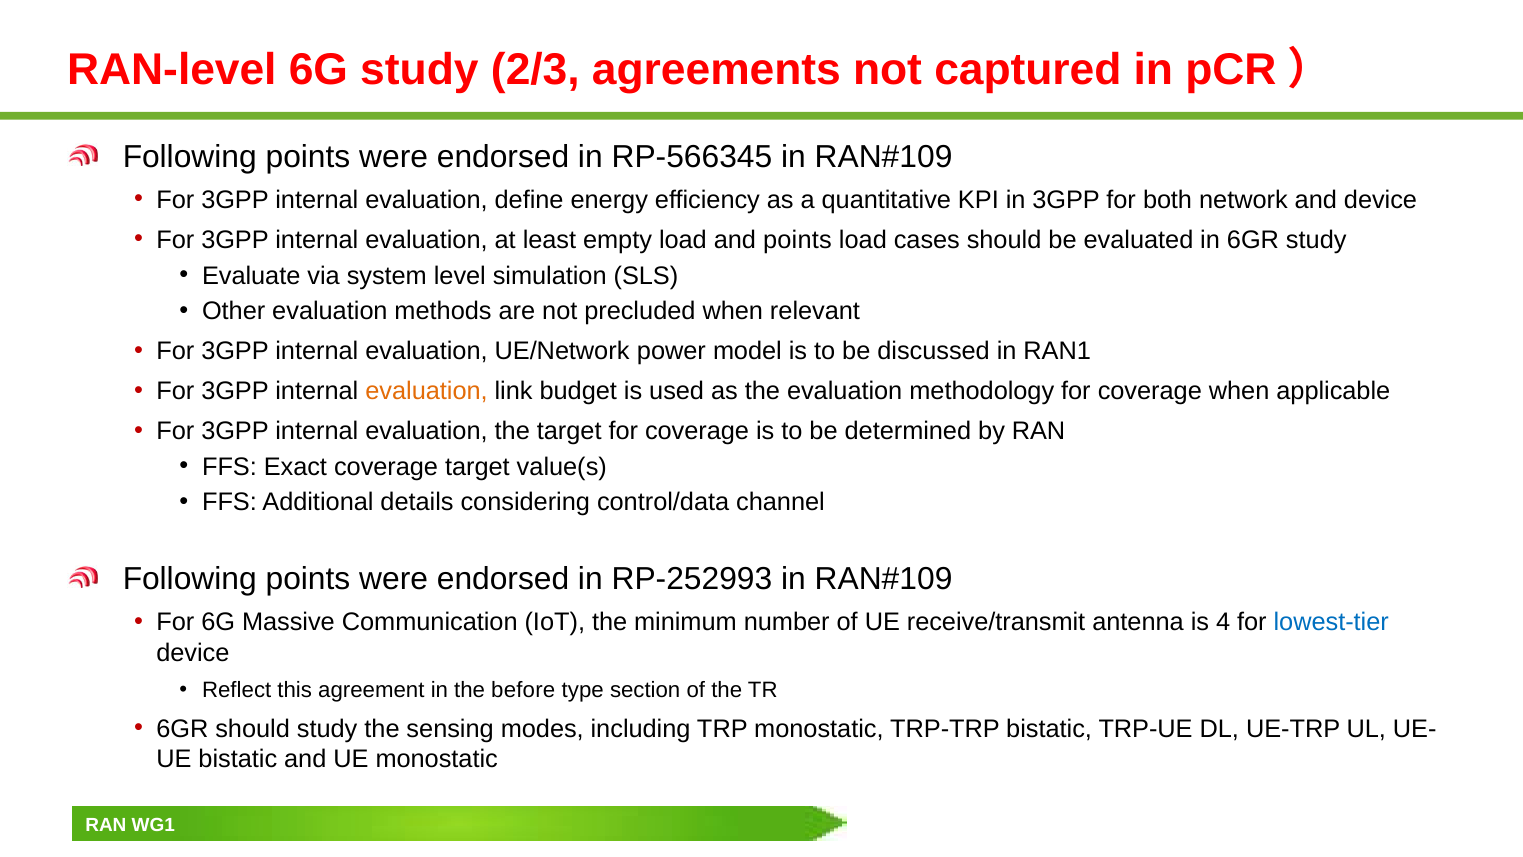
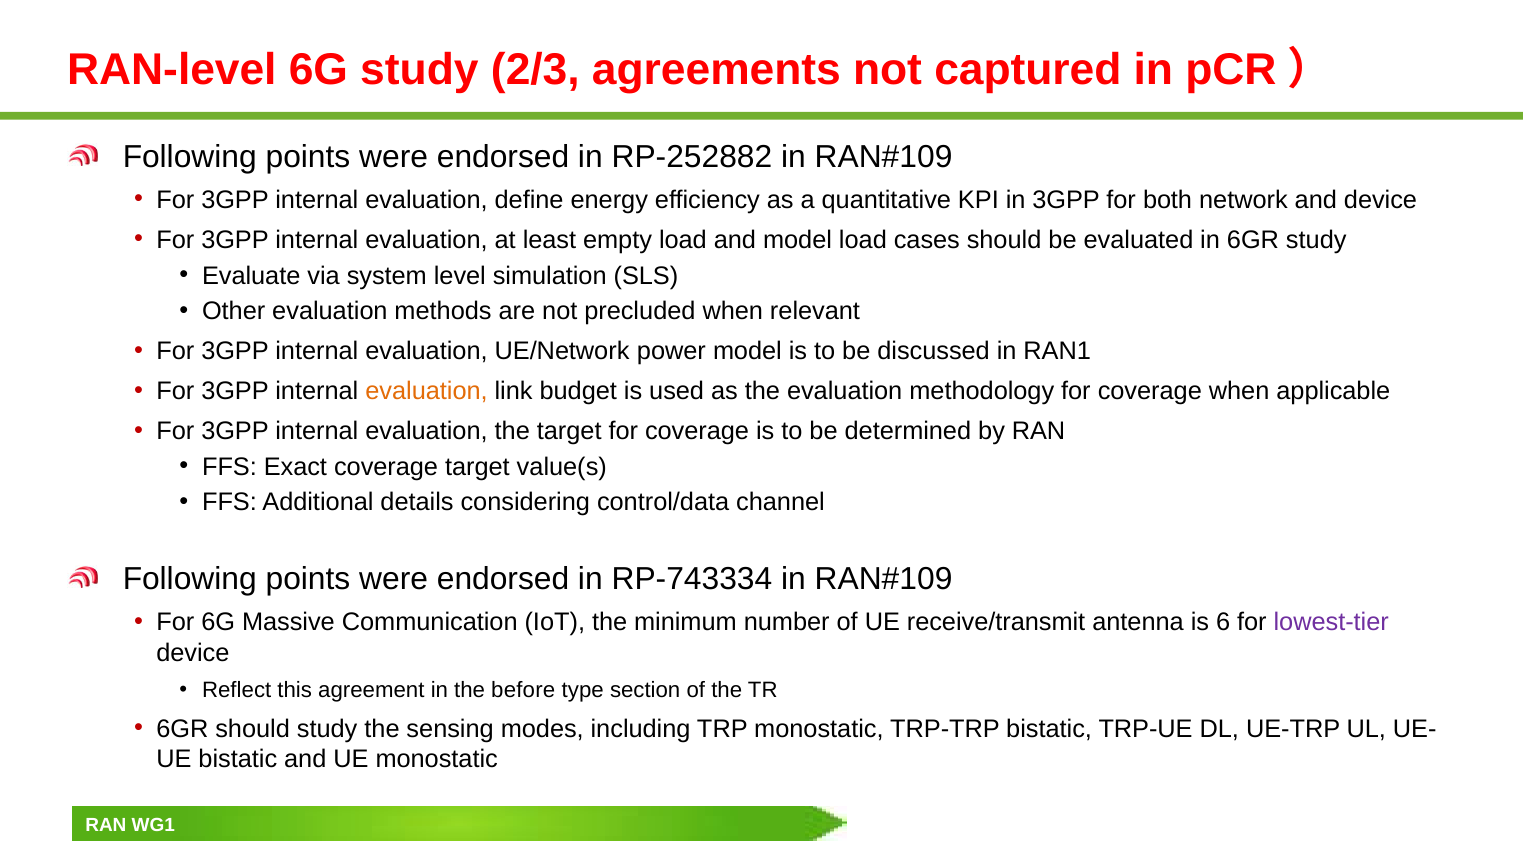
RP-566345: RP-566345 -> RP-252882 (692, 157)
and points: points -> model (798, 240)
RP-252993: RP-252993 -> RP-743334 (692, 579)
4: 4 -> 6 (1223, 622)
lowest-tier colour: blue -> purple (1331, 622)
